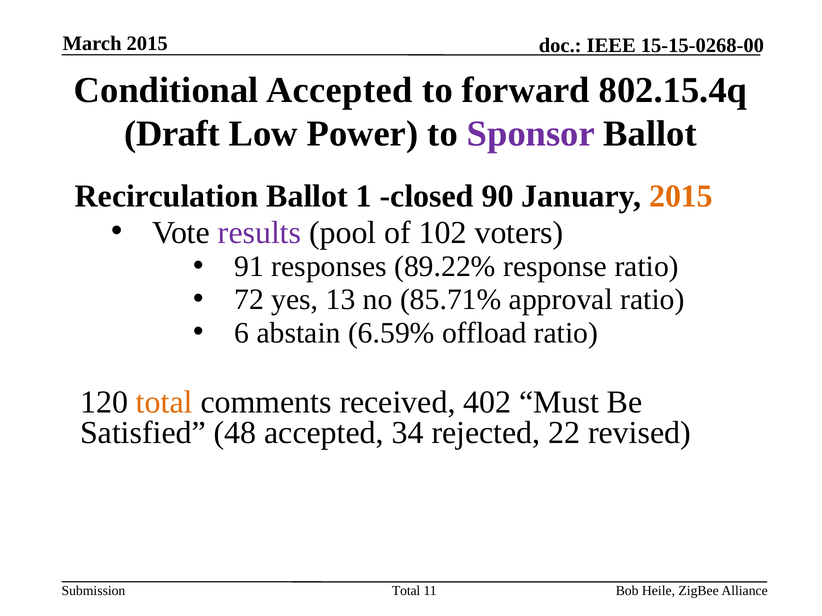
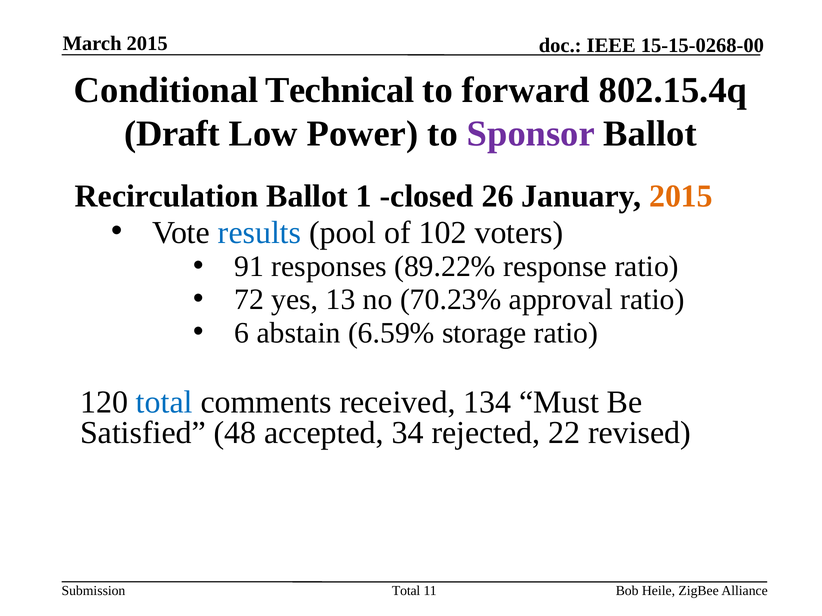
Conditional Accepted: Accepted -> Technical (340, 90)
90: 90 -> 26 (498, 196)
results colour: purple -> blue (260, 233)
85.71%: 85.71% -> 70.23% (451, 300)
offload: offload -> storage (484, 333)
total colour: orange -> blue (164, 402)
402: 402 -> 134 (487, 402)
